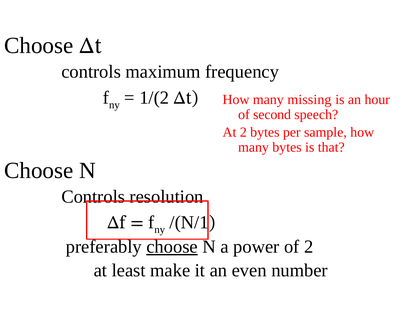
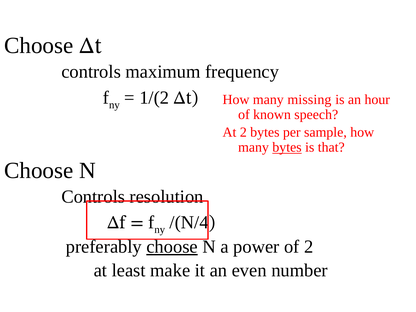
second: second -> known (272, 115)
bytes underline: none -> present (287, 147)
/(N/1: /(N/1 -> /(N/4 (189, 223)
